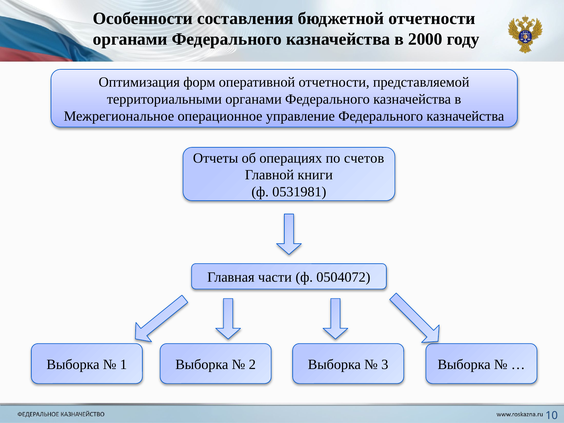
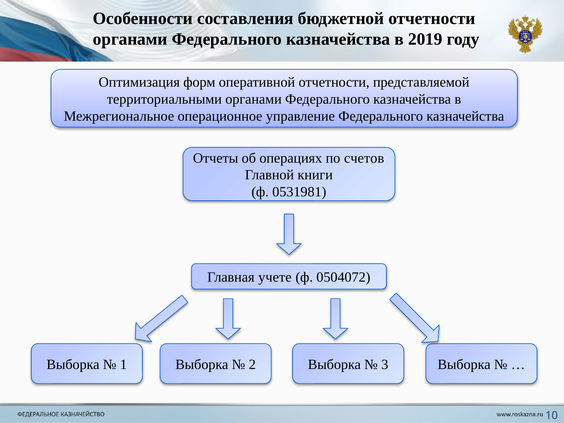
2000: 2000 -> 2019 (425, 39)
части: части -> учете (275, 277)
